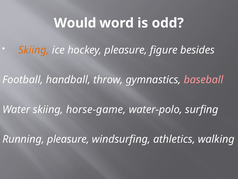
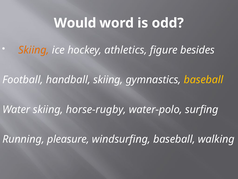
hockey pleasure: pleasure -> athletics (126, 50)
handball throw: throw -> skiing (108, 80)
baseball colour: pink -> yellow (204, 80)
horse-game: horse-game -> horse-rugby (96, 109)
windsurfing athletics: athletics -> baseball (174, 139)
